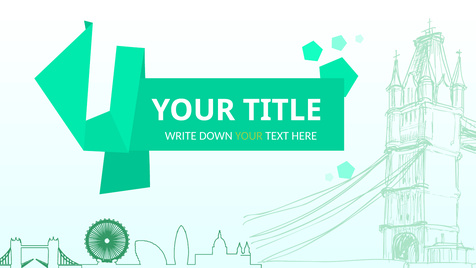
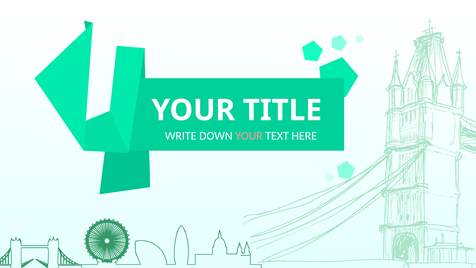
YOUR colour: light green -> pink (249, 136)
